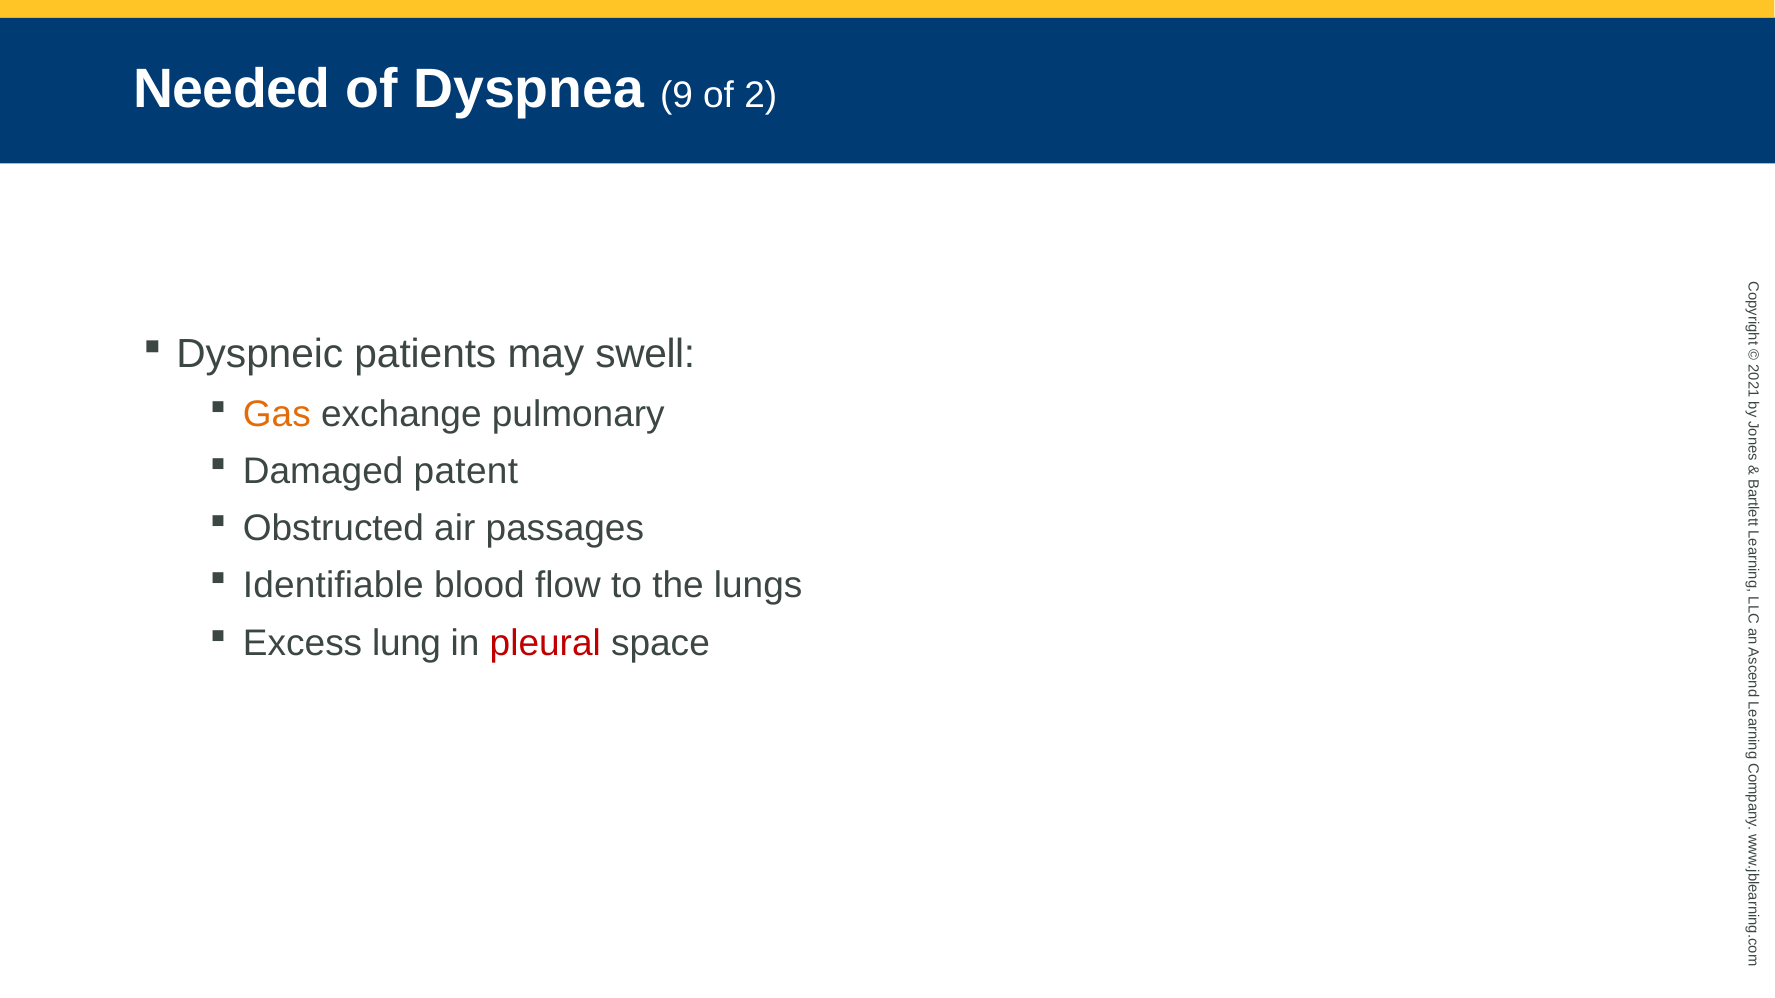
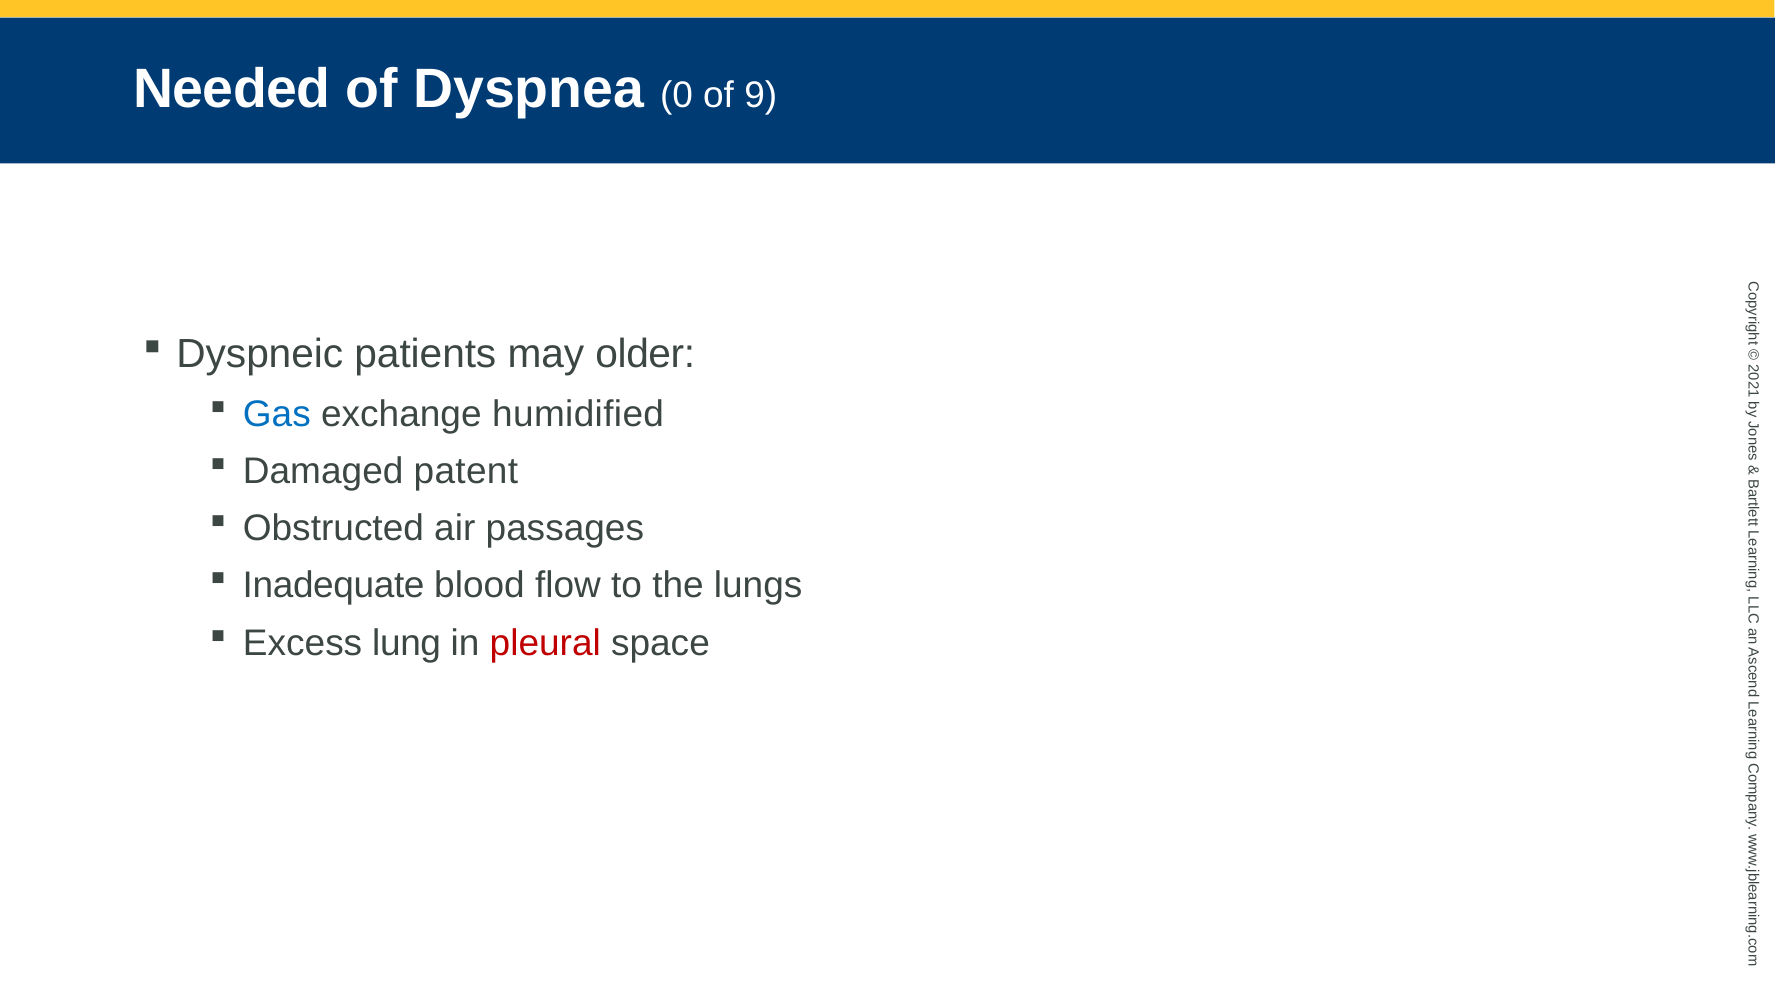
Dyspnea 9: 9 -> 0 (676, 95)
of 2: 2 -> 9 (761, 95)
swell: swell -> older (645, 355)
Gas colour: orange -> blue (277, 414)
pulmonary: pulmonary -> humidified (578, 414)
Identifiable: Identifiable -> Inadequate (334, 586)
